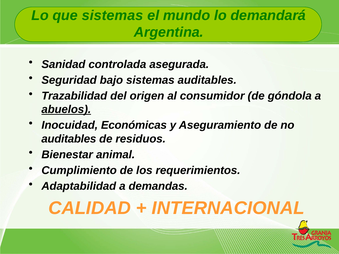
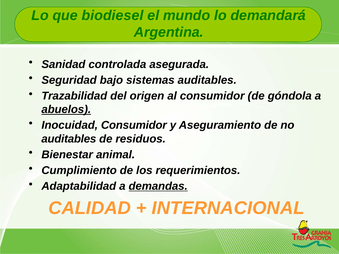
que sistemas: sistemas -> biodiesel (113, 15)
Inocuidad Económicas: Económicas -> Consumidor (134, 125)
demandas underline: none -> present (158, 186)
